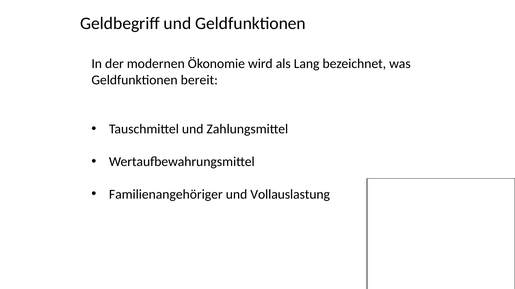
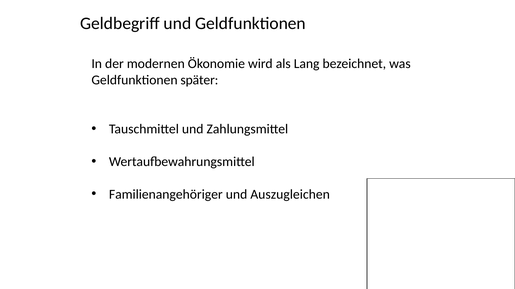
bereit: bereit -> später (199, 80)
Vollauslastung: Vollauslastung -> Auszugleichen (290, 195)
